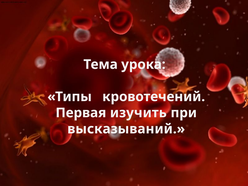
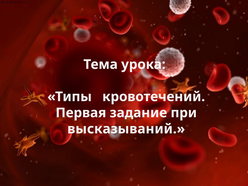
изучить: изучить -> задание (138, 113)
